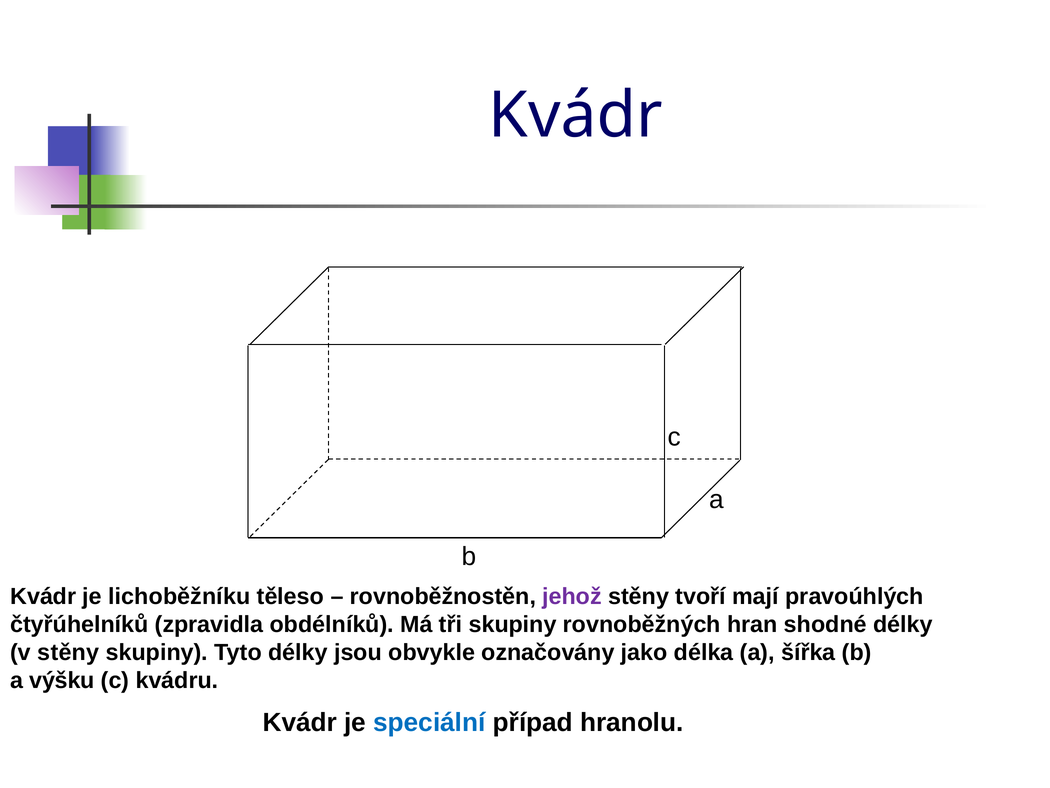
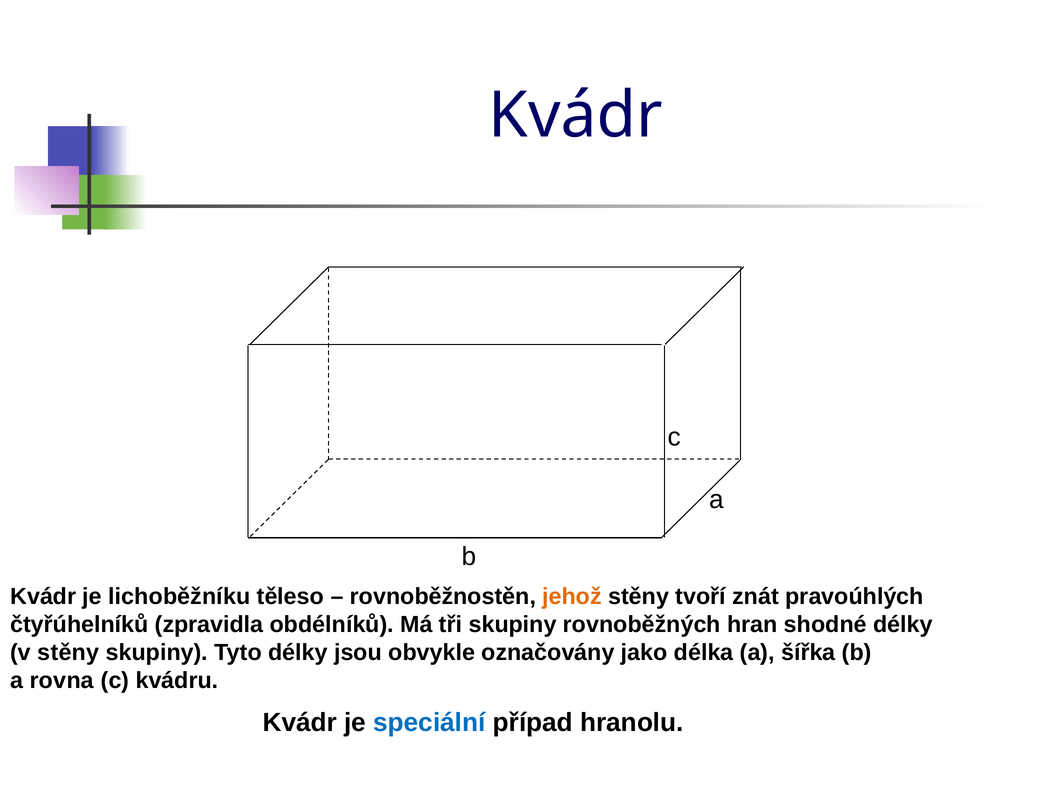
jehož colour: purple -> orange (572, 596)
mají: mají -> znát (756, 596)
výšku: výšku -> rovna (62, 680)
